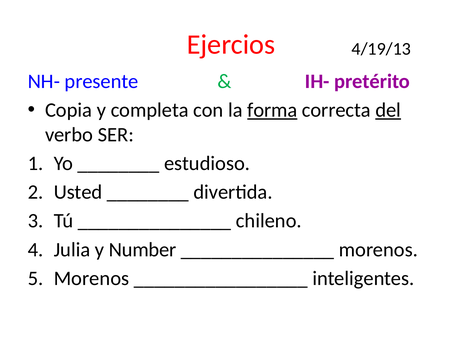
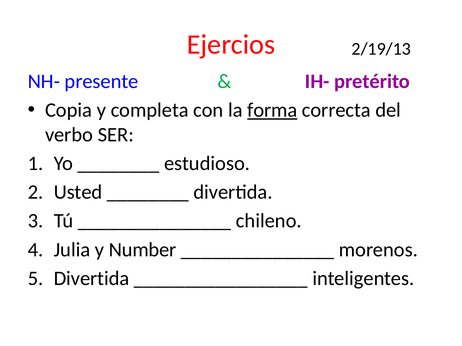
4/19/13: 4/19/13 -> 2/19/13 (381, 49)
del underline: present -> none (388, 110)
Morenos: Morenos -> Divertida (92, 279)
